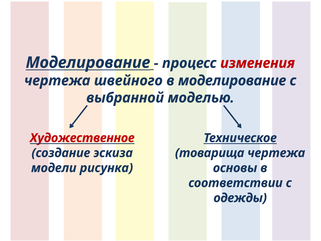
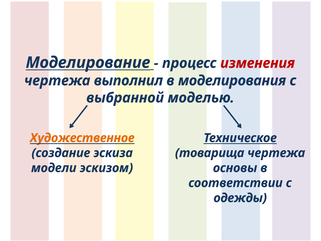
швейного: швейного -> выполнил (128, 81)
в моделирование: моделирование -> моделирования (232, 81)
Художественное colour: red -> orange (82, 138)
рисунка: рисунка -> эскизом (106, 168)
